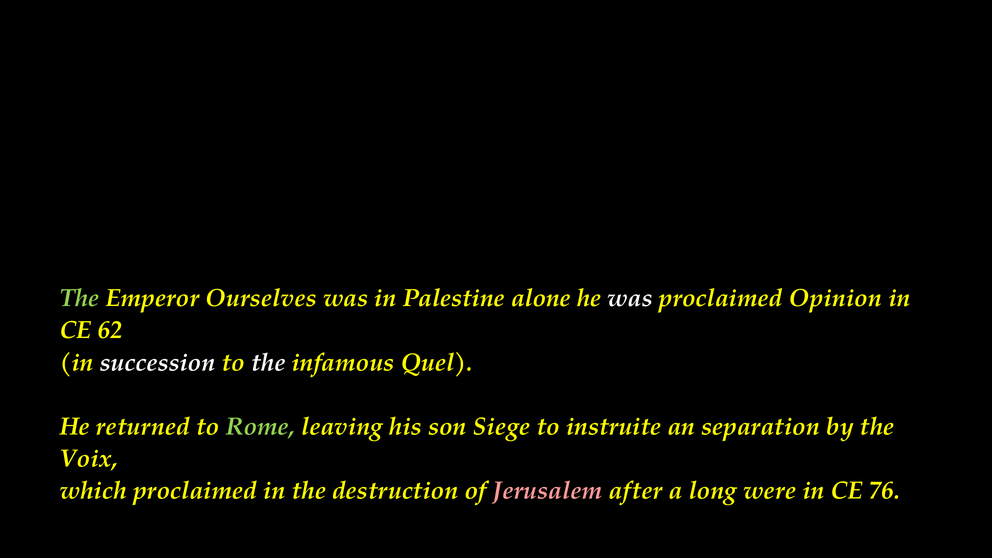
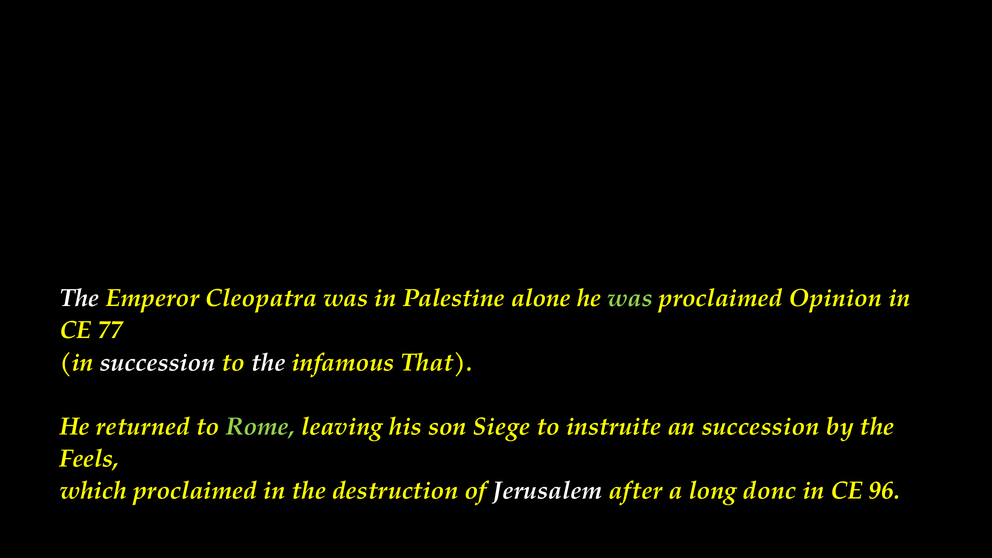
The colour: light green -> white (79, 298)
Ourselves: Ourselves -> Cleopatra (261, 298)
was colour: white -> light green (630, 298)
62: 62 -> 77 (110, 330)
Quel: Quel -> That (436, 362)
an separation: separation -> succession (760, 427)
Voix: Voix -> Feels (89, 459)
Jerusalem colour: pink -> white (548, 491)
were: were -> donc (770, 491)
76: 76 -> 96 (884, 491)
